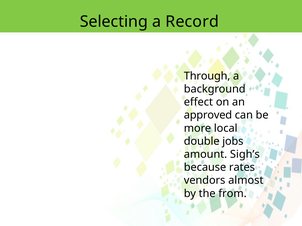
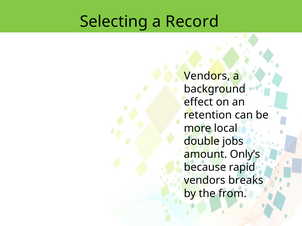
Through: Through -> Vendors (207, 76)
approved: approved -> retention (208, 115)
Sigh’s: Sigh’s -> Only’s (245, 155)
rates: rates -> rapid (242, 168)
almost: almost -> breaks (246, 181)
